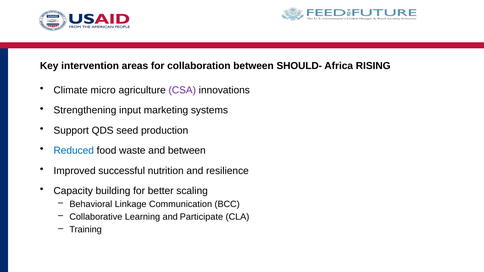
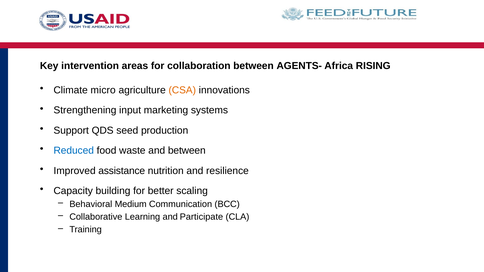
SHOULD-: SHOULD- -> AGENTS- (299, 66)
CSA colour: purple -> orange (182, 90)
successful: successful -> assistance (122, 171)
Linkage: Linkage -> Medium (131, 204)
